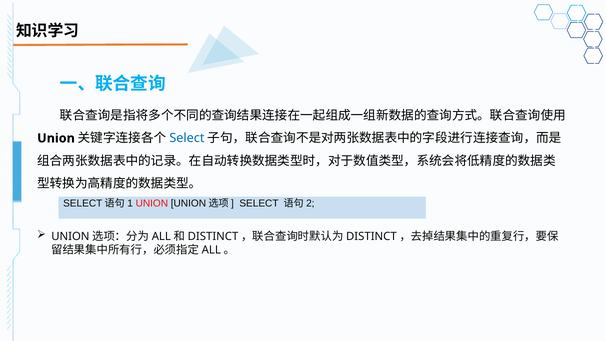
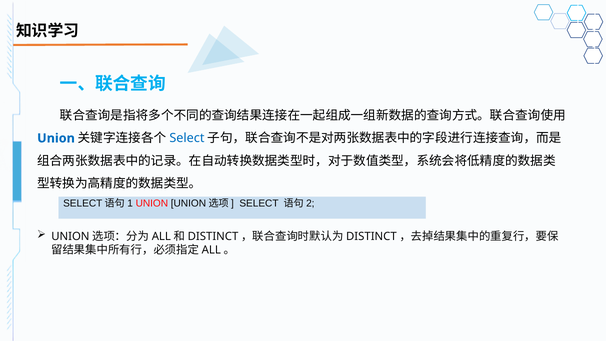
Union colour: black -> blue (56, 138)
